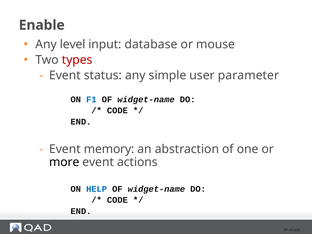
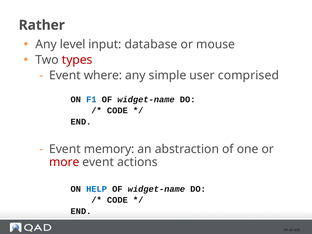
Enable: Enable -> Rather (42, 25)
status: status -> where (103, 75)
parameter: parameter -> comprised (248, 75)
more colour: black -> red (64, 162)
